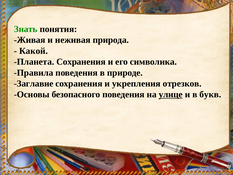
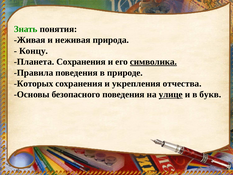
Какой: Какой -> Концу (34, 51)
символика underline: none -> present (153, 62)
Заглавие: Заглавие -> Которых (34, 83)
отрезков: отрезков -> отчества (182, 83)
